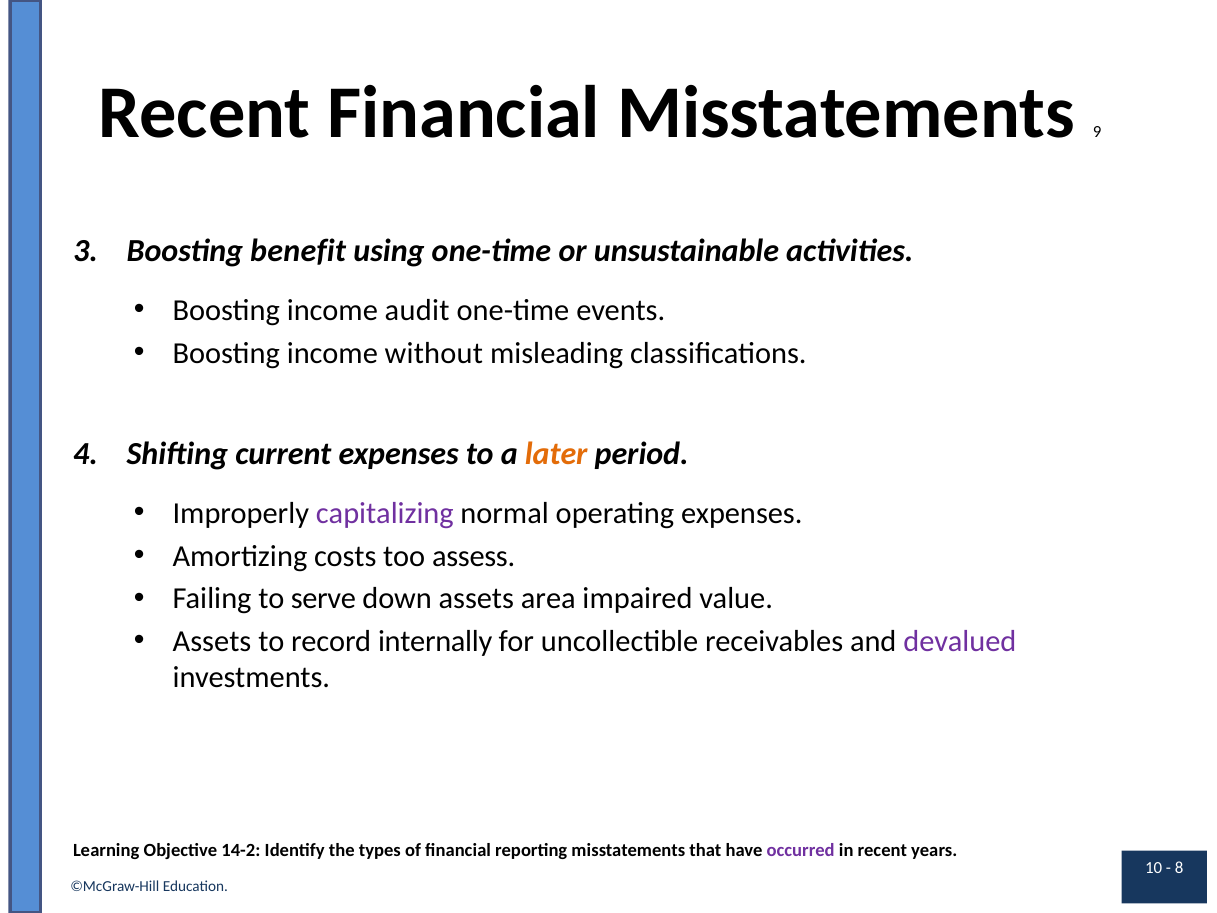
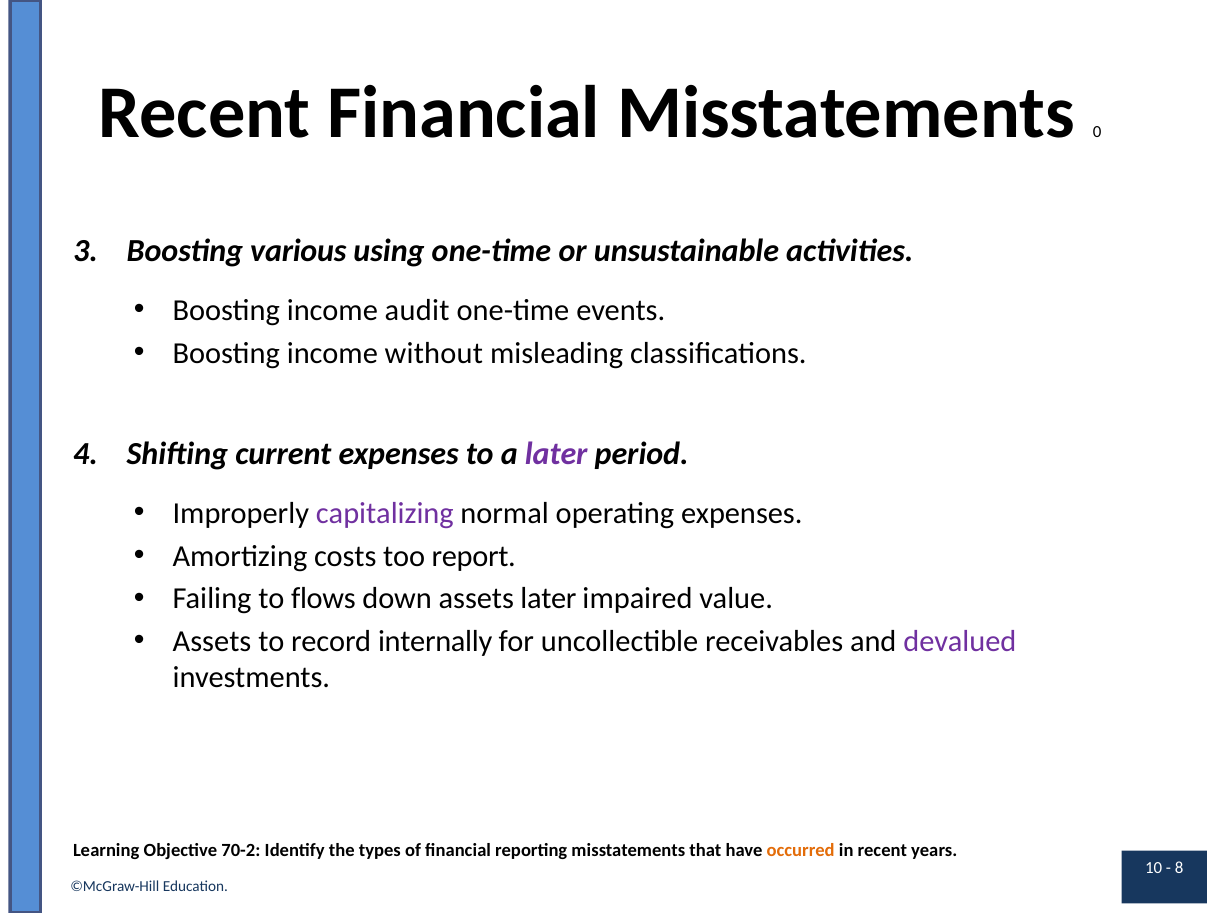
9: 9 -> 0 (1097, 132)
benefit: benefit -> various (298, 251)
later colour: orange -> purple (556, 454)
assess: assess -> report (474, 556)
serve: serve -> flows (323, 598)
assets area: area -> later (548, 598)
14-2: 14-2 -> 70-2 (241, 850)
occurred colour: purple -> orange (801, 850)
